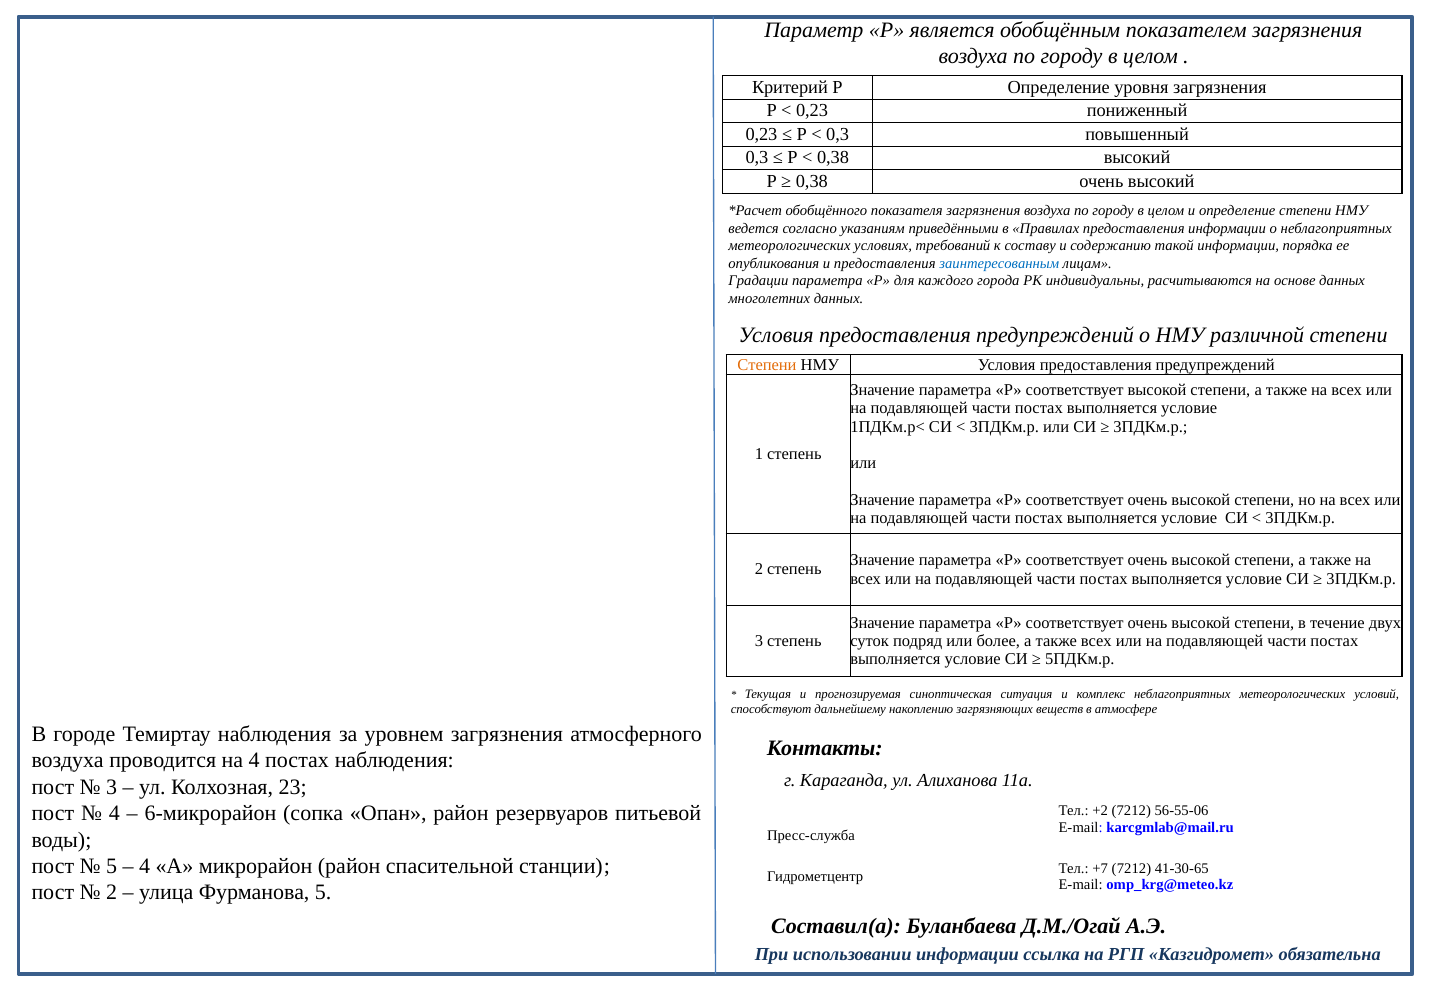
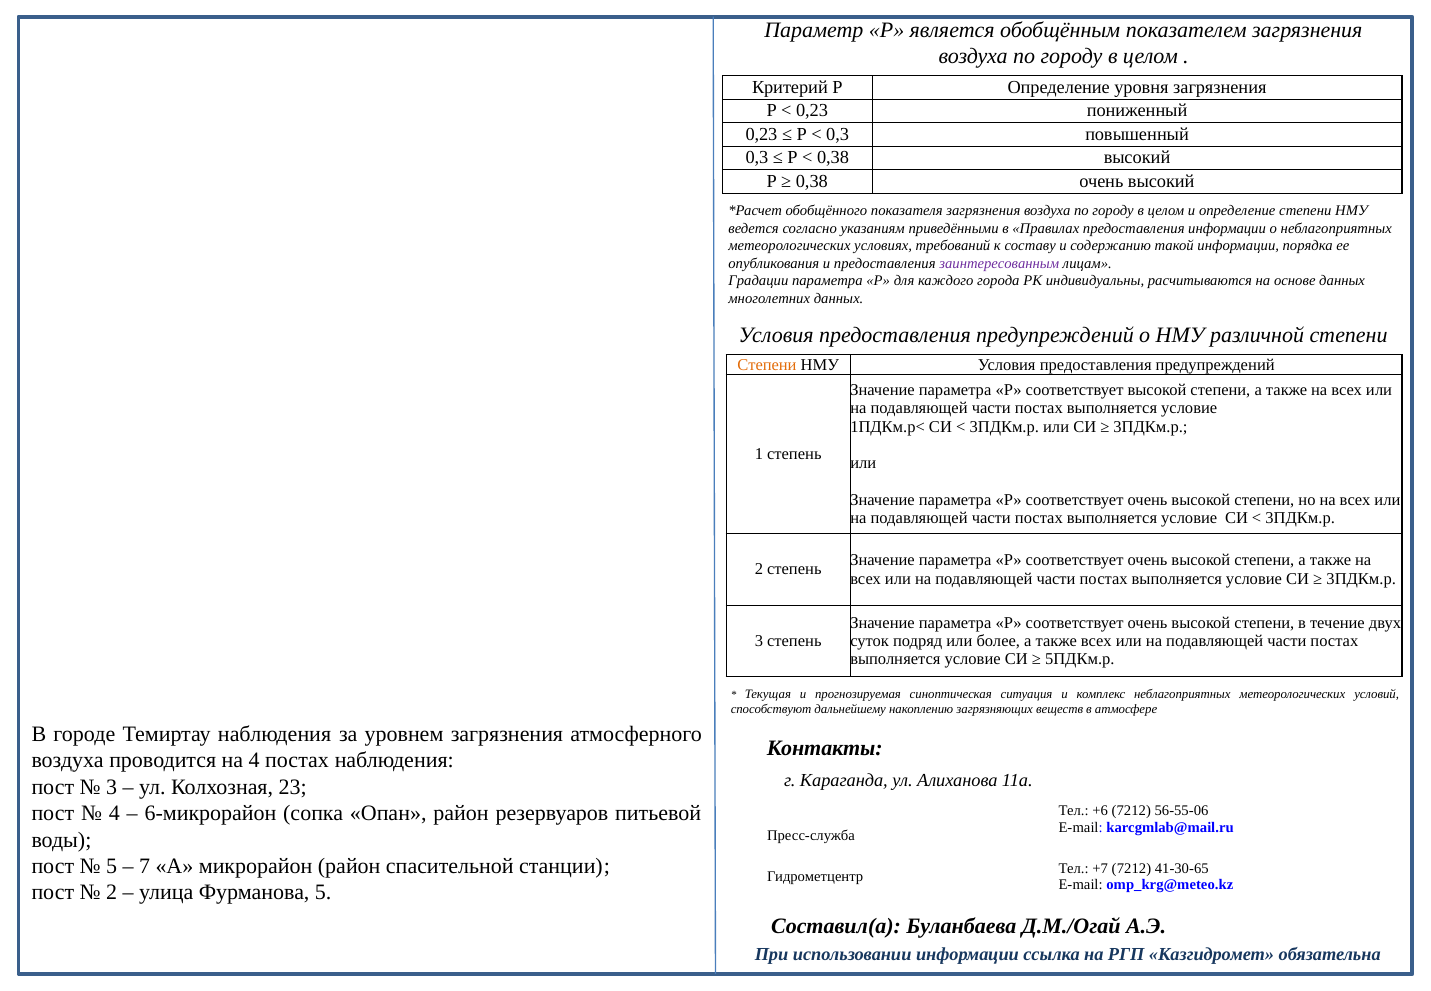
заинтересованным colour: blue -> purple (999, 263)
+2: +2 -> +6 (1100, 811)
4: 4 -> 7 (145, 866)
